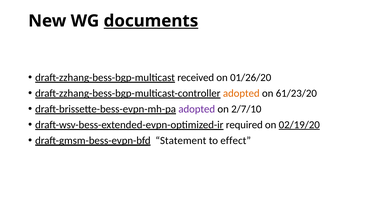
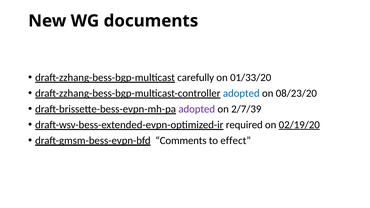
documents underline: present -> none (151, 21)
received: received -> carefully (196, 78)
01/26/20: 01/26/20 -> 01/33/20 (251, 78)
adopted colour: orange -> blue (241, 93)
61/23/20: 61/23/20 -> 08/23/20 (296, 93)
2/7/10: 2/7/10 -> 2/7/39 (246, 109)
Statement: Statement -> Comments (181, 141)
